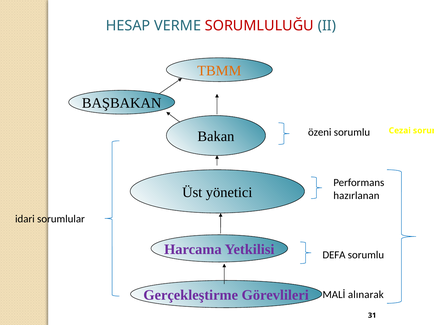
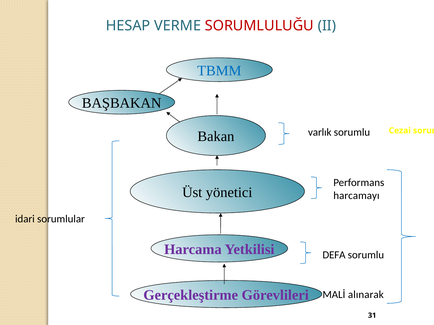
TBMM colour: orange -> blue (219, 71)
özeni: özeni -> varlık (320, 132)
hazırlanan: hazırlanan -> harcamayı (356, 196)
